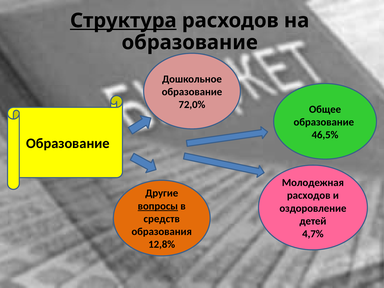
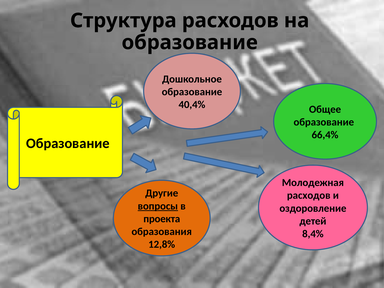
Структура underline: present -> none (123, 21)
72,0%: 72,0% -> 40,4% (192, 105)
46,5%: 46,5% -> 66,4% (325, 135)
средств: средств -> проекта (162, 219)
4,7%: 4,7% -> 8,4% (313, 234)
